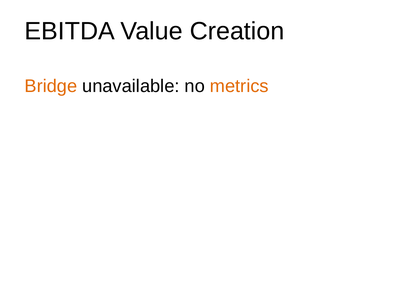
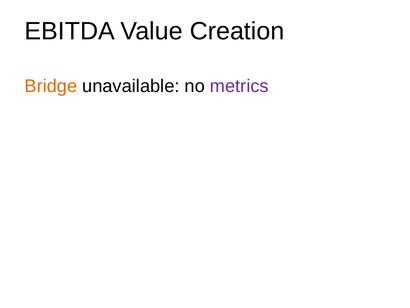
metrics colour: orange -> purple (239, 86)
